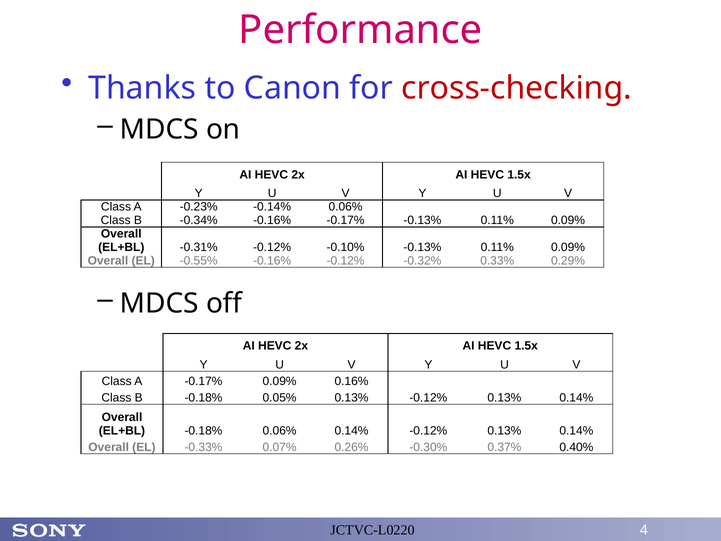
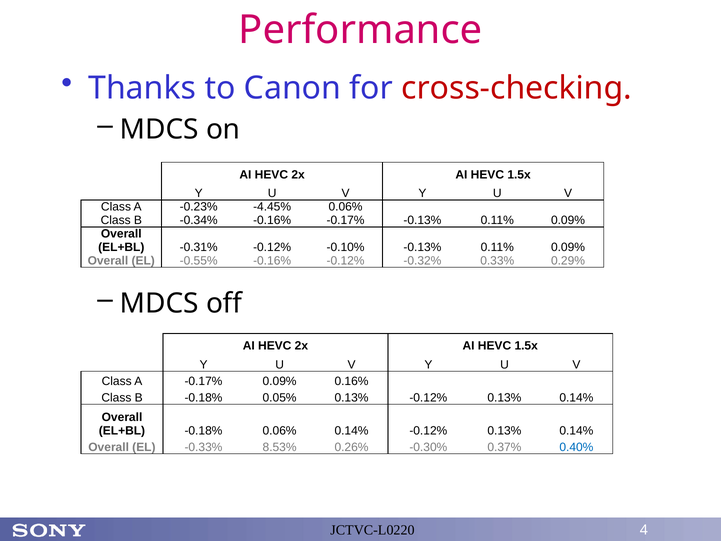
-0.14%: -0.14% -> -4.45% (272, 207)
0.07%: 0.07% -> 8.53% (280, 447)
0.40% colour: black -> blue (576, 447)
